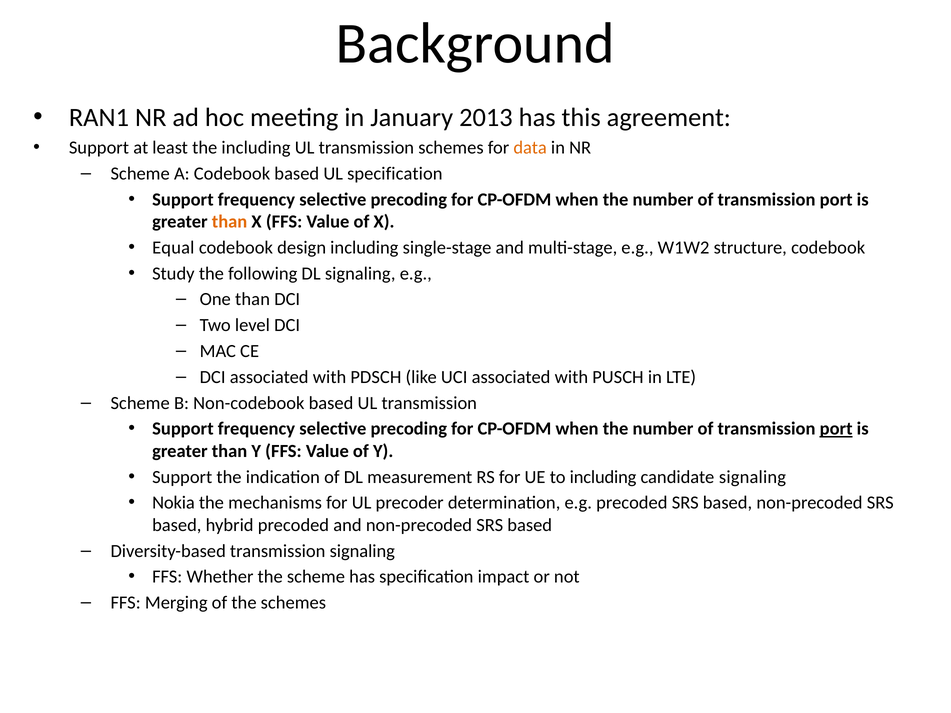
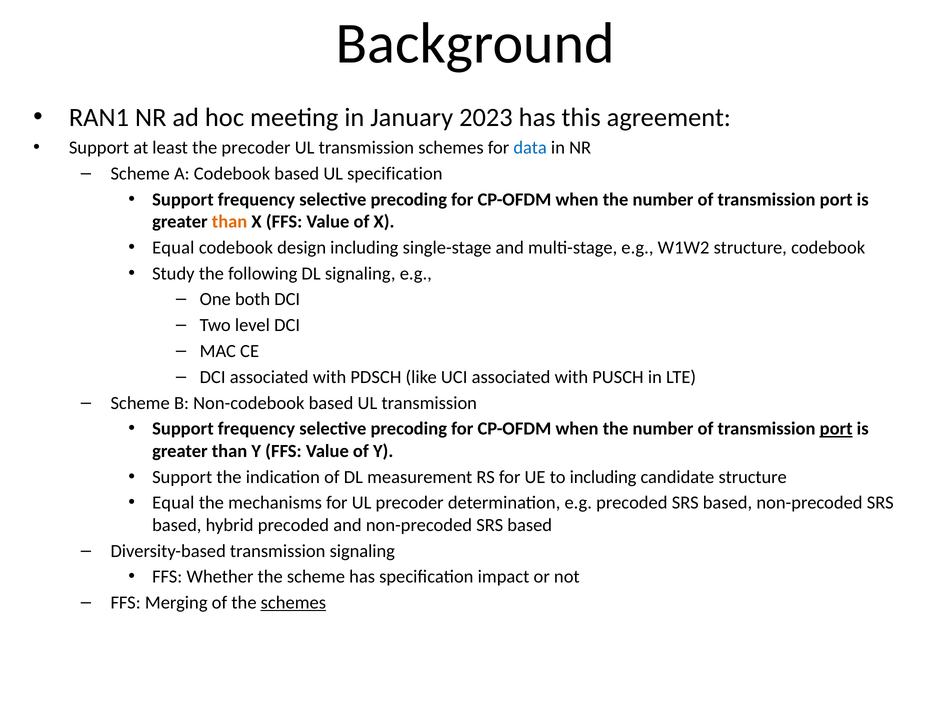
2013: 2013 -> 2023 (486, 118)
the including: including -> precoder (256, 148)
data colour: orange -> blue (530, 148)
One than: than -> both (253, 299)
candidate signaling: signaling -> structure (753, 477)
Nokia: Nokia -> Equal (173, 503)
schemes underline: none -> present (293, 603)
